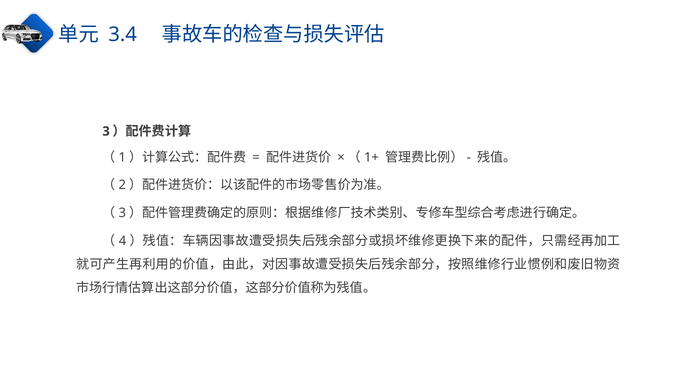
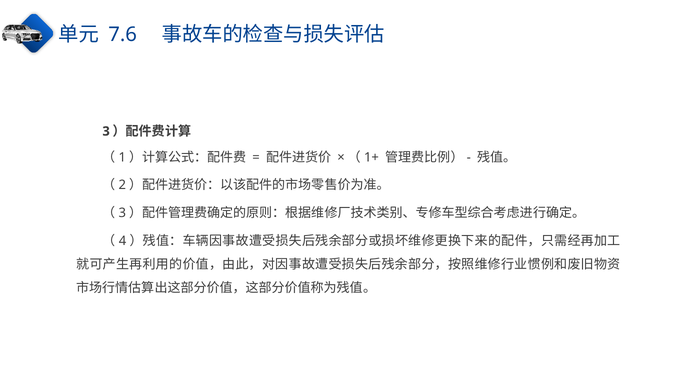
3.4: 3.4 -> 7.6 (123, 34)
